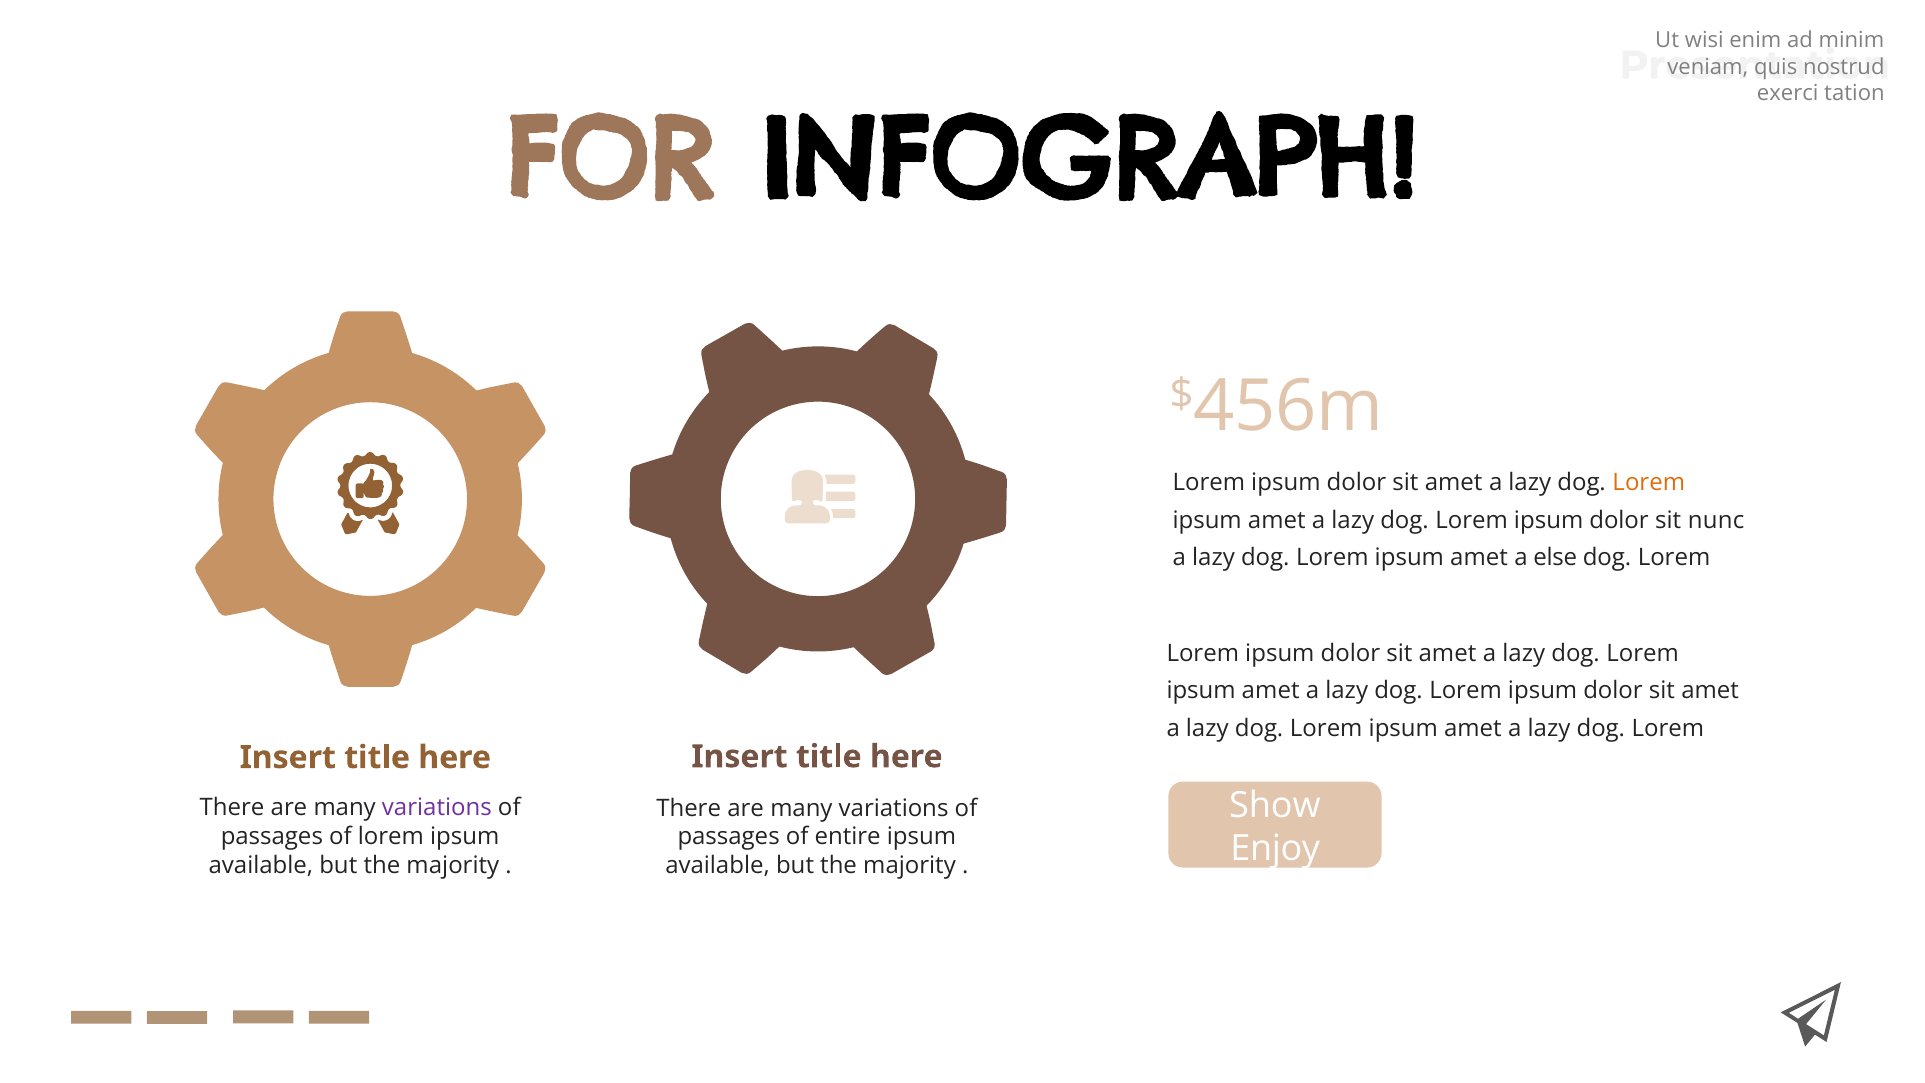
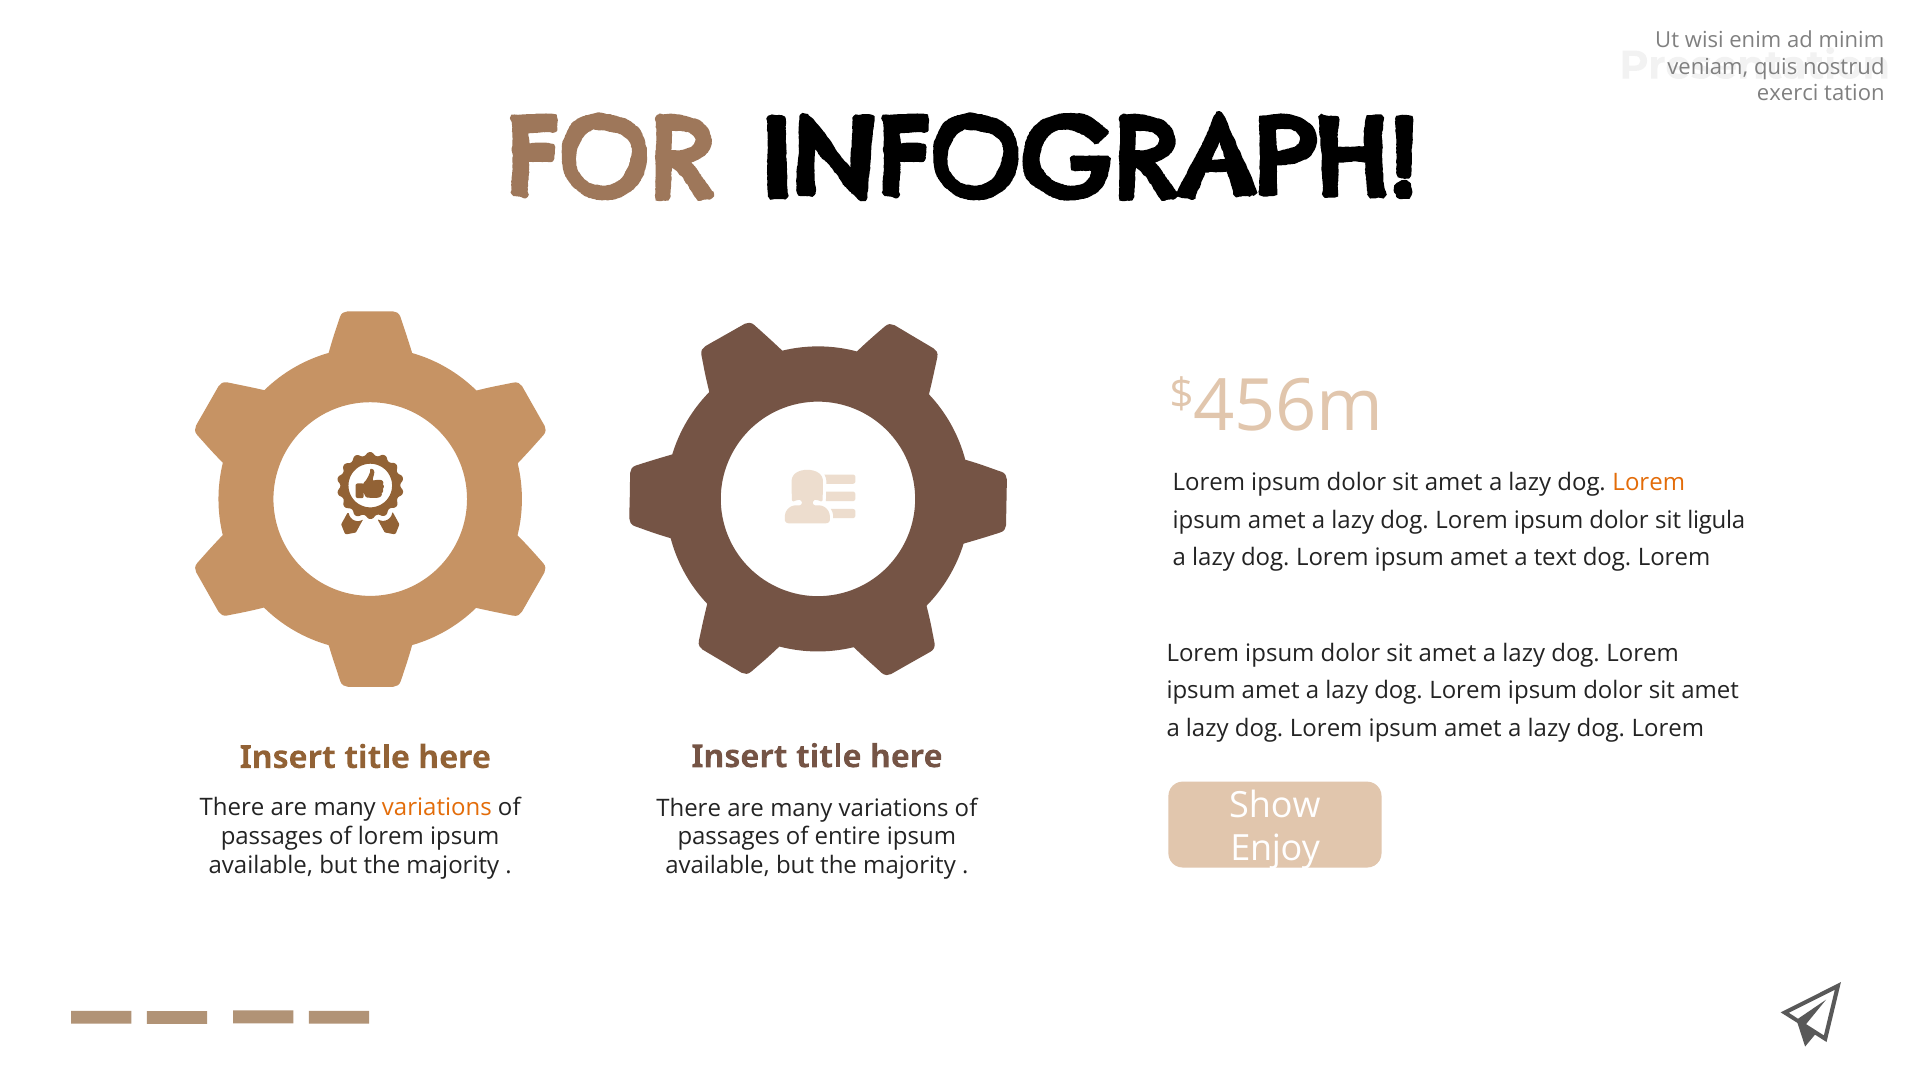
nunc: nunc -> ligula (1716, 520)
else: else -> text (1555, 558)
variations colour: purple -> orange (437, 807)
